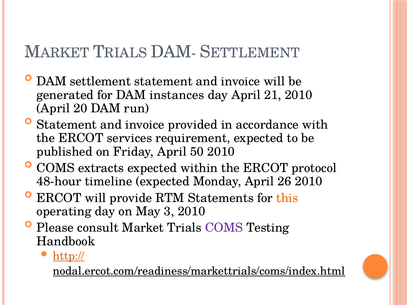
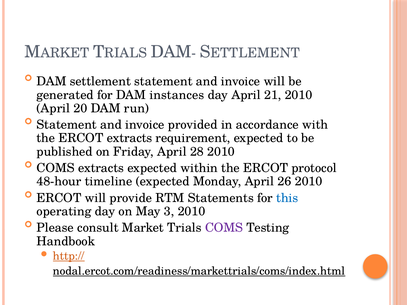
ERCOT services: services -> extracts (130, 138)
50: 50 -> 28 (197, 152)
this colour: orange -> blue (287, 198)
